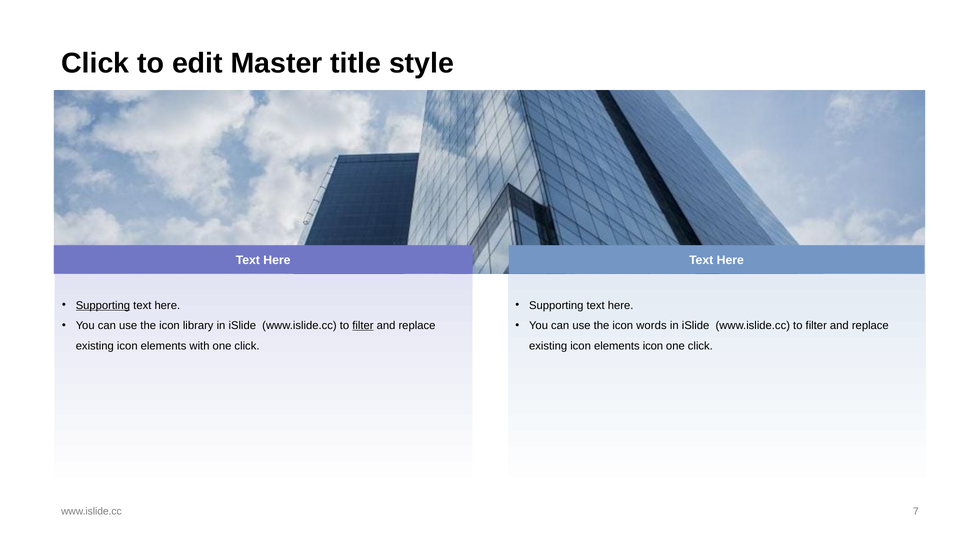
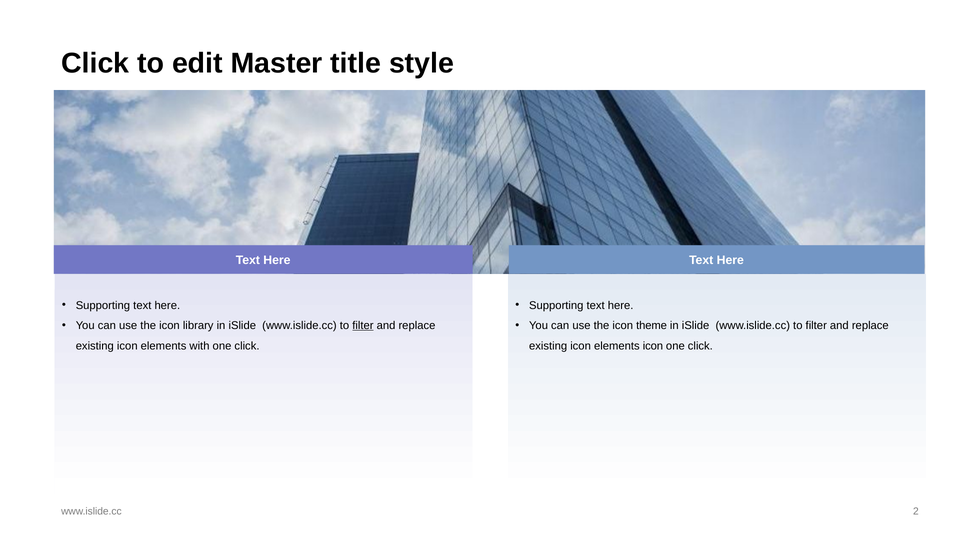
Supporting underline: present -> none (103, 305)
words: words -> theme (652, 326)
7: 7 -> 2 (916, 512)
